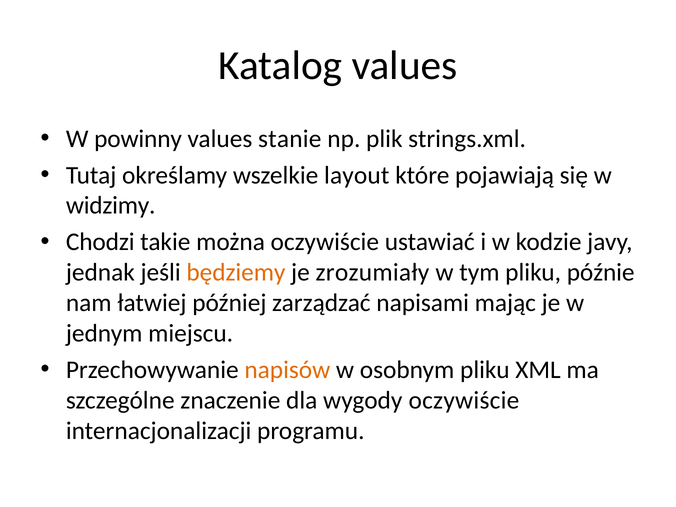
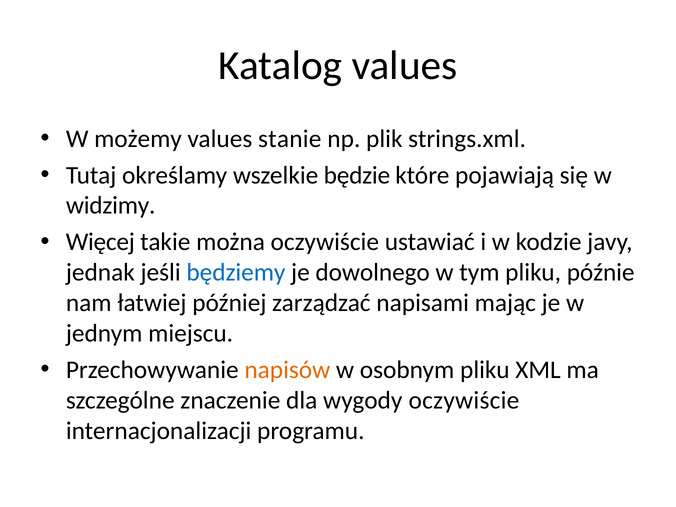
powinny: powinny -> możemy (138, 139)
layout: layout -> będzie (357, 175)
Chodzi: Chodzi -> Więcej (100, 242)
będziemy colour: orange -> blue (236, 272)
zrozumiały: zrozumiały -> dowolnego (373, 272)
